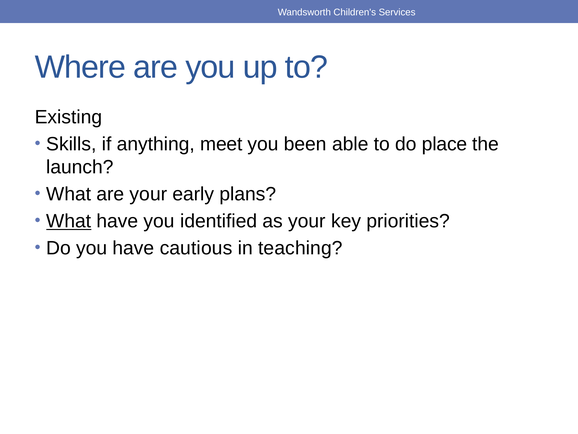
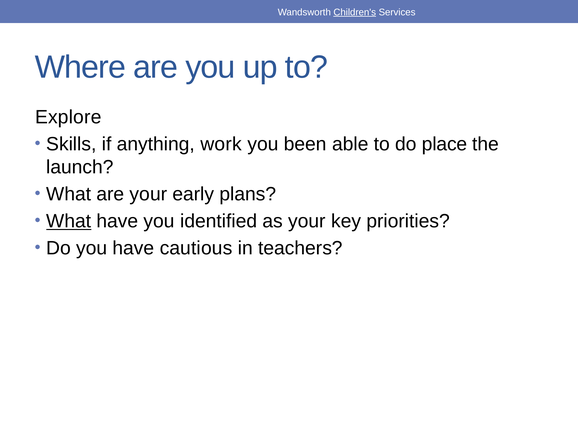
Children's underline: none -> present (355, 12)
Existing: Existing -> Explore (68, 117)
meet: meet -> work (221, 144)
teaching: teaching -> teachers (300, 248)
